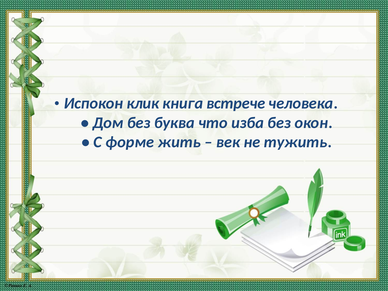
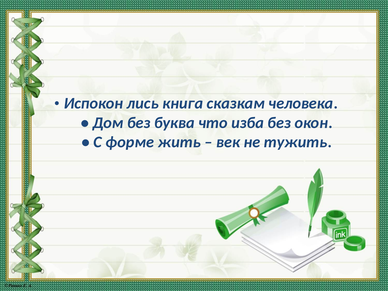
клик: клик -> лись (143, 103)
встрече: встрече -> сказкам (236, 103)
